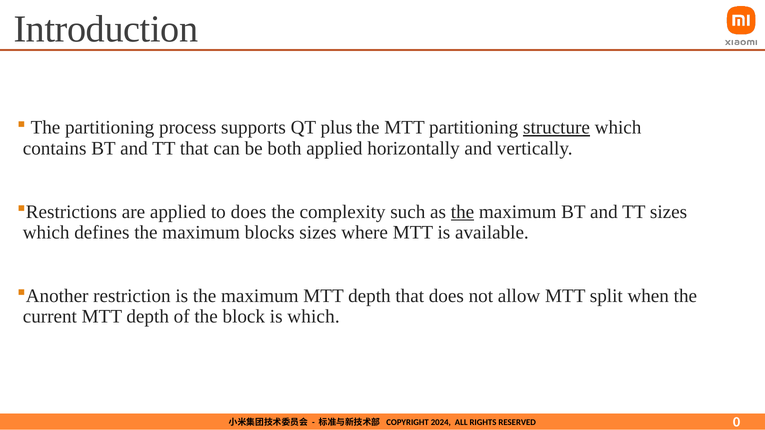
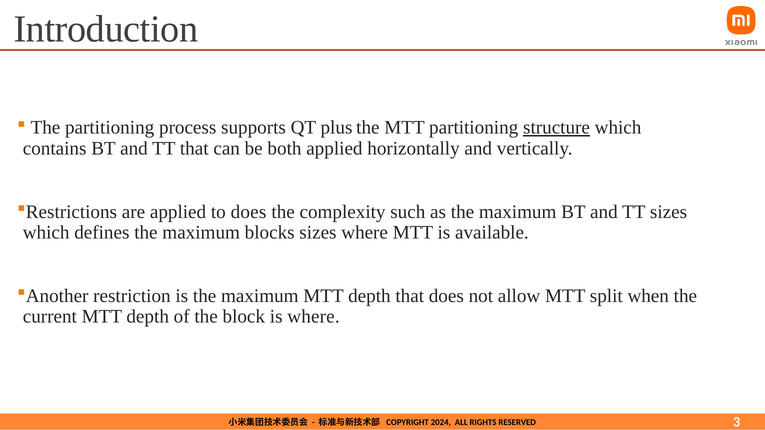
the underline: present -> none (462, 212)
is which: which -> where (313, 317)
0: 0 -> 3 (737, 422)
